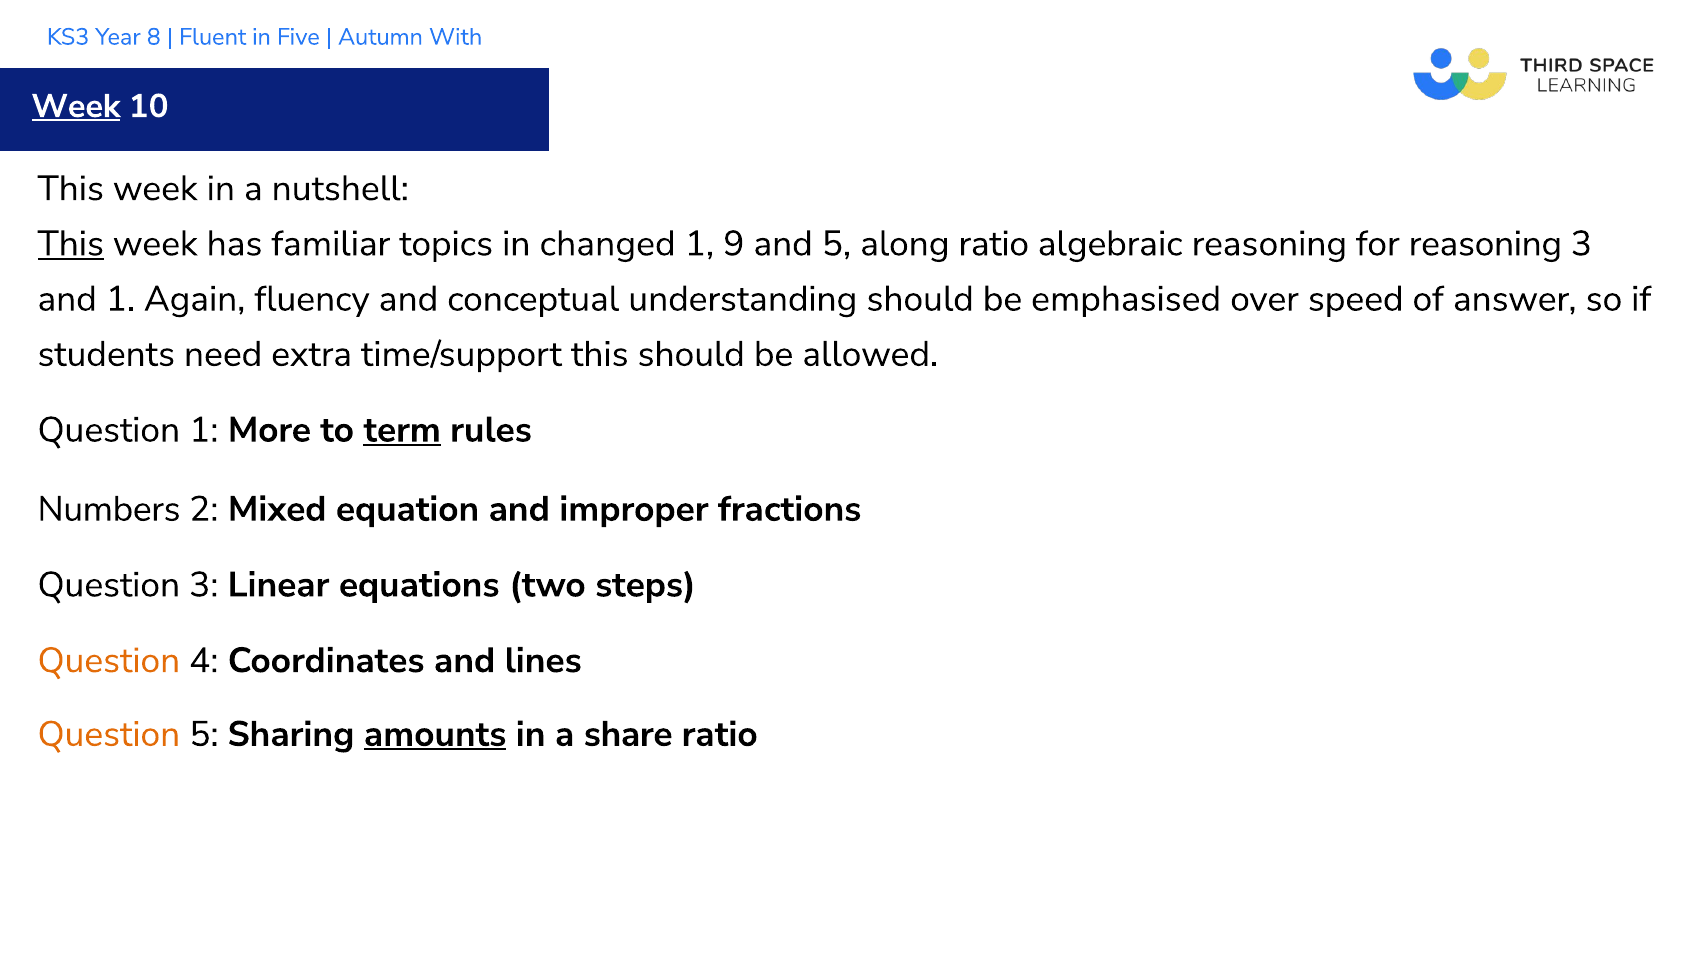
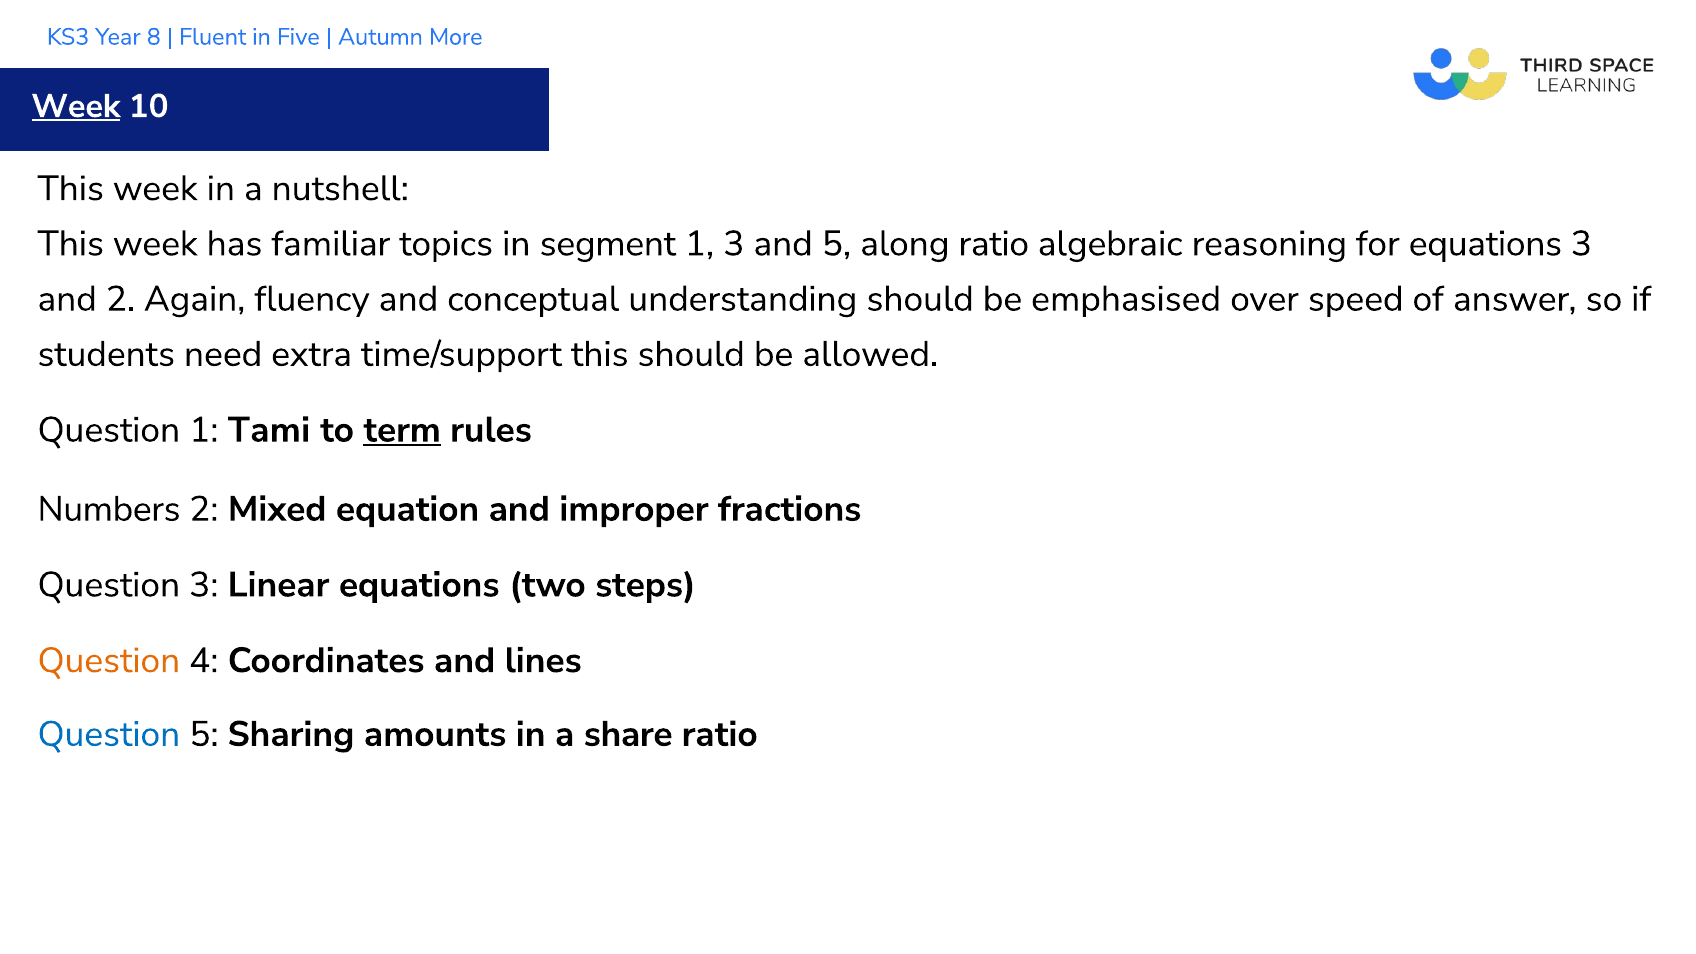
With: With -> More (456, 37)
This underline: present -> none (71, 244)
changed: changed -> segment (608, 244)
1 9: 9 -> 3 (734, 244)
for reasoning: reasoning -> equations (1485, 244)
and 1: 1 -> 2 (120, 299)
More: More -> Tami (269, 430)
Question colour: orange -> blue (109, 734)
amounts underline: present -> none (435, 734)
